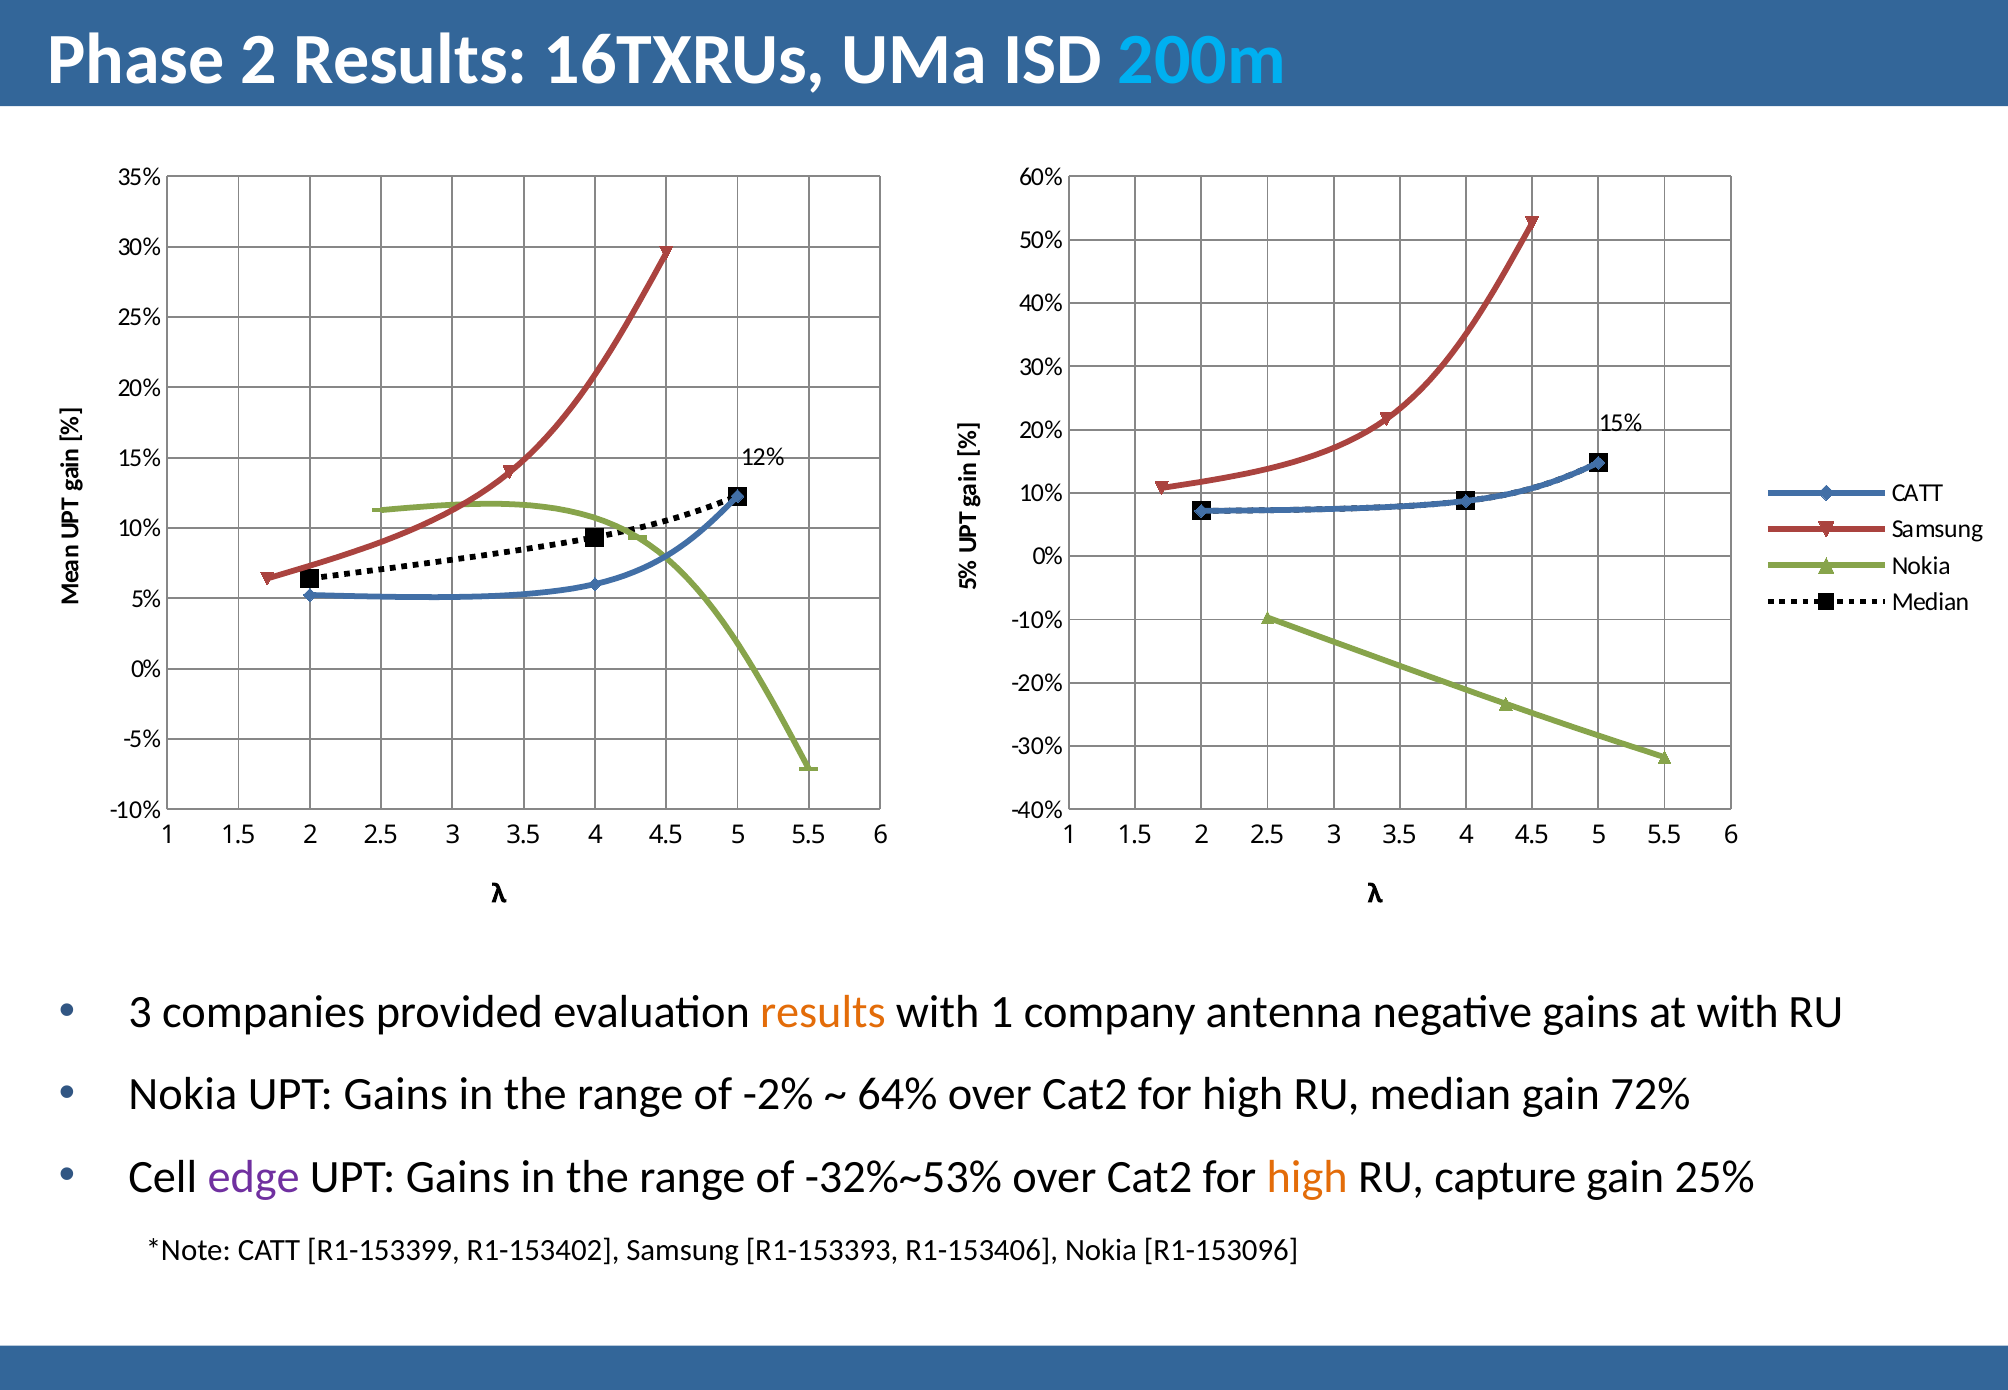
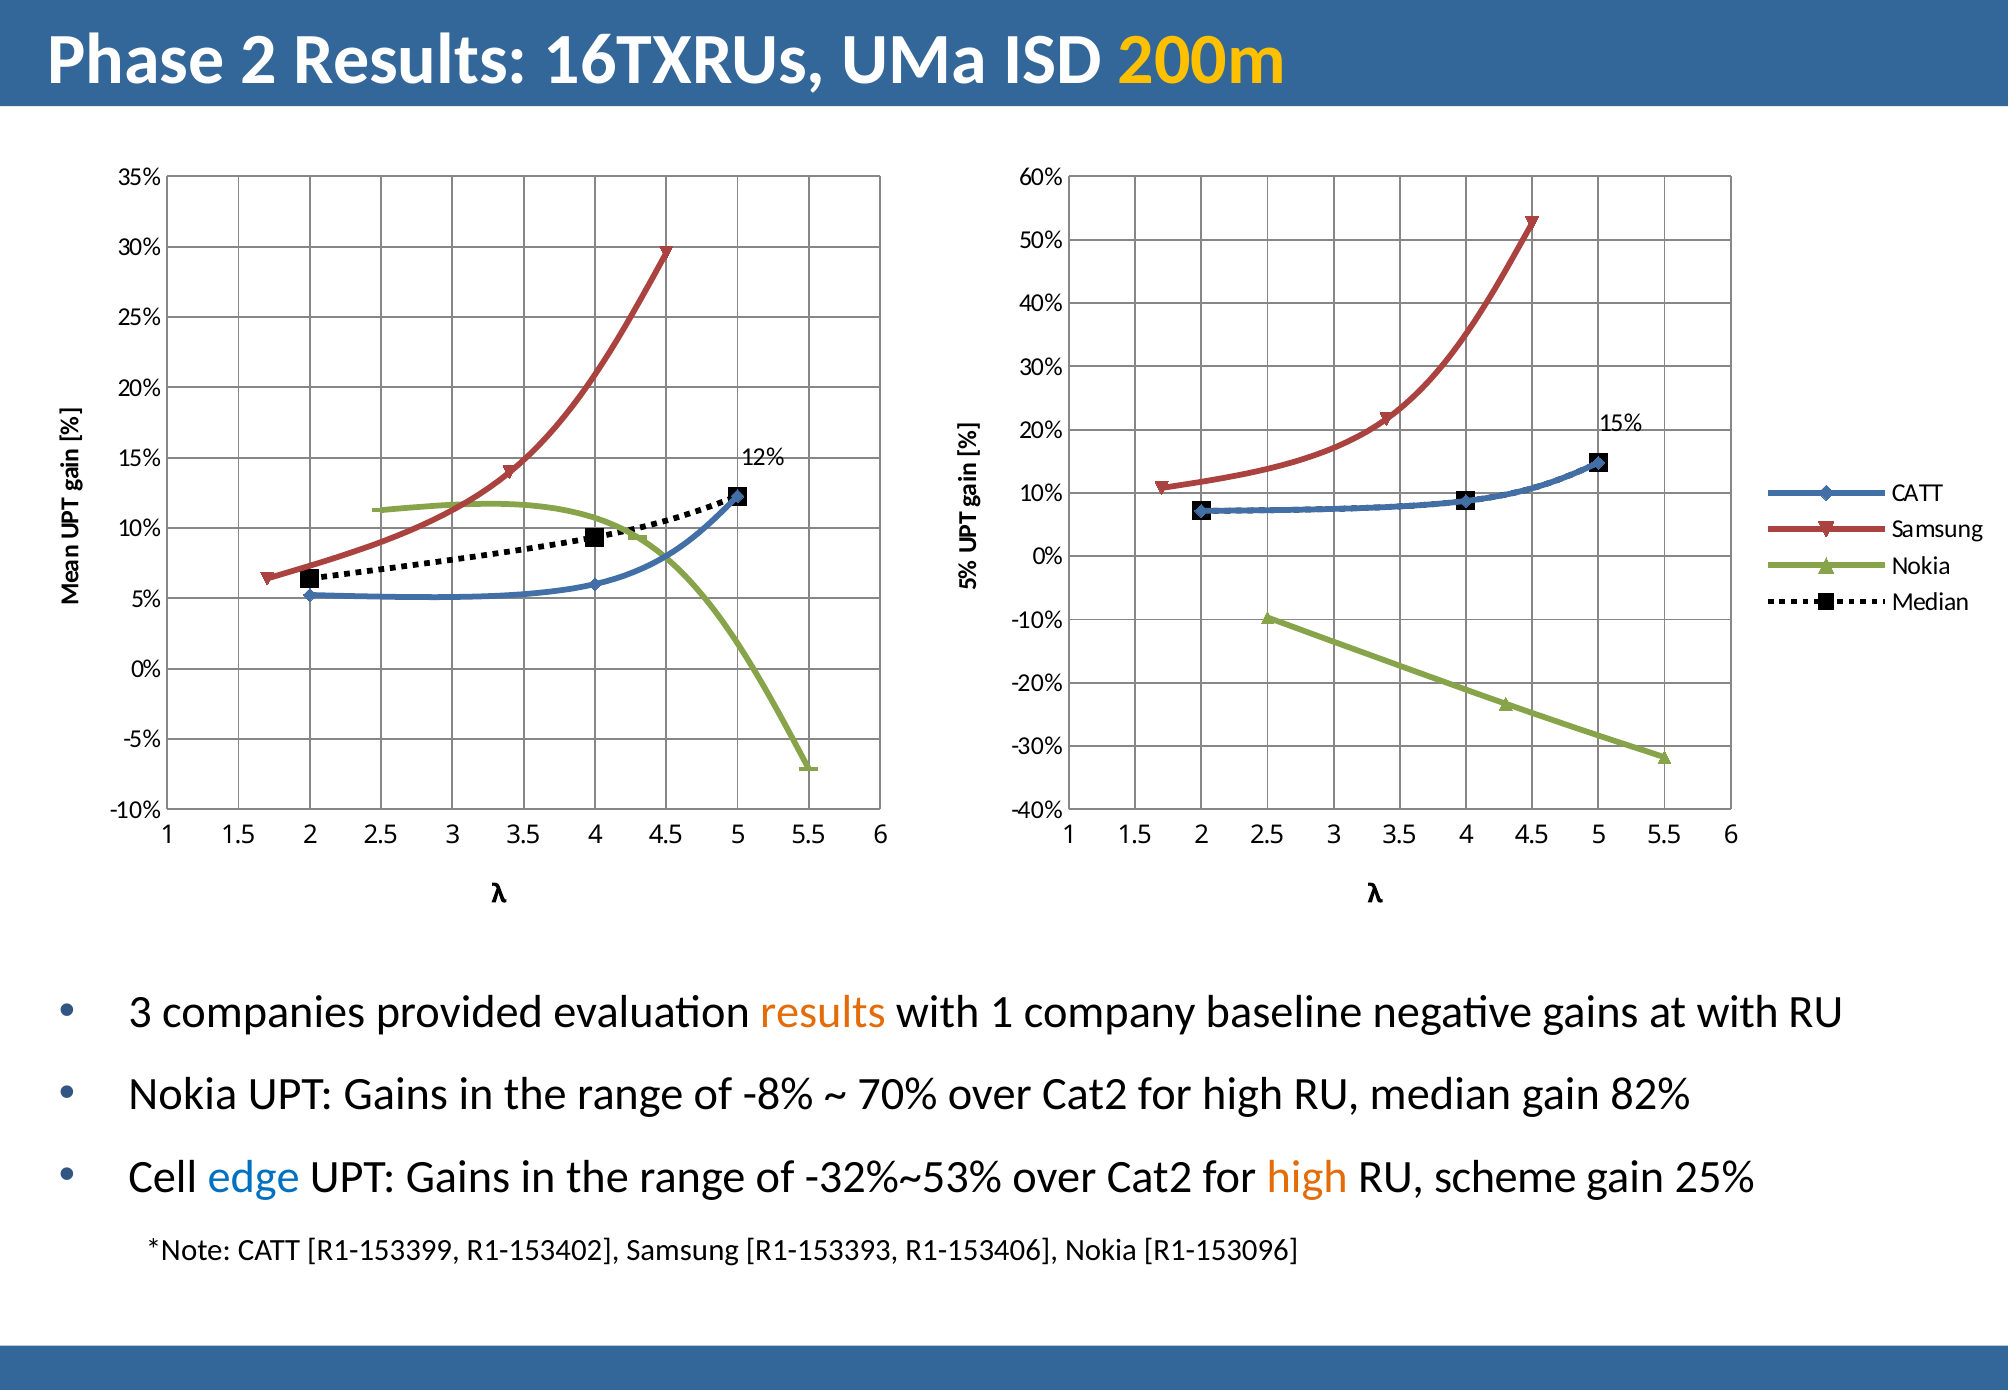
200m colour: light blue -> yellow (1202, 60)
antenna: antenna -> baseline (1284, 1013)
-2%: -2% -> -8% (778, 1095)
64%: 64% -> 70% (897, 1095)
72%: 72% -> 82% (1650, 1095)
edge colour: purple -> blue (254, 1177)
capture: capture -> scheme (1505, 1177)
